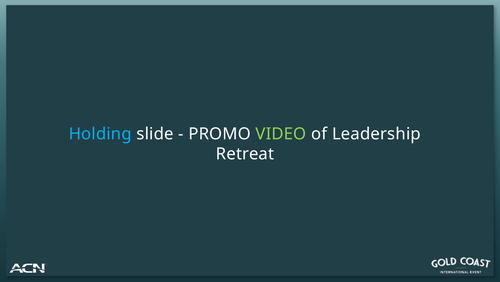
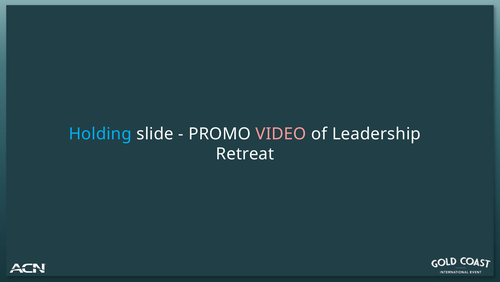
VIDEO colour: light green -> pink (281, 133)
